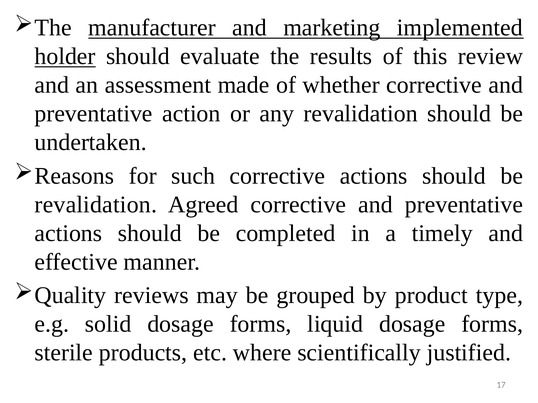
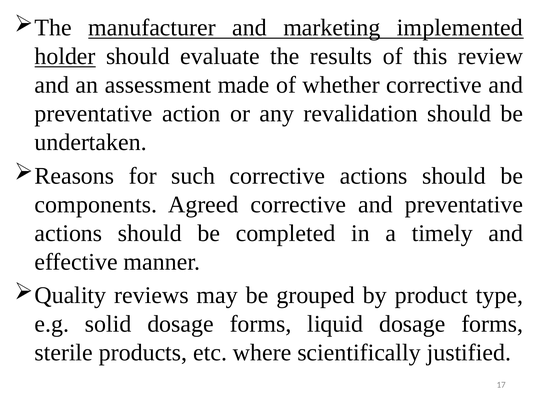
revalidation: revalidation -> components (96, 205)
